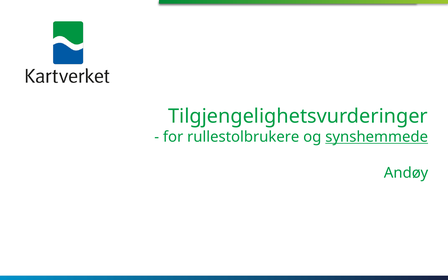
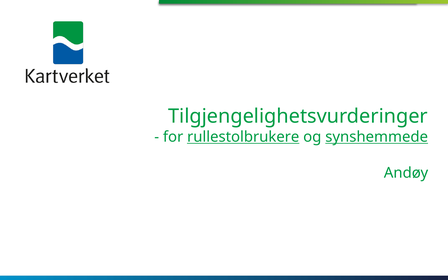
rullestolbrukere underline: none -> present (243, 137)
